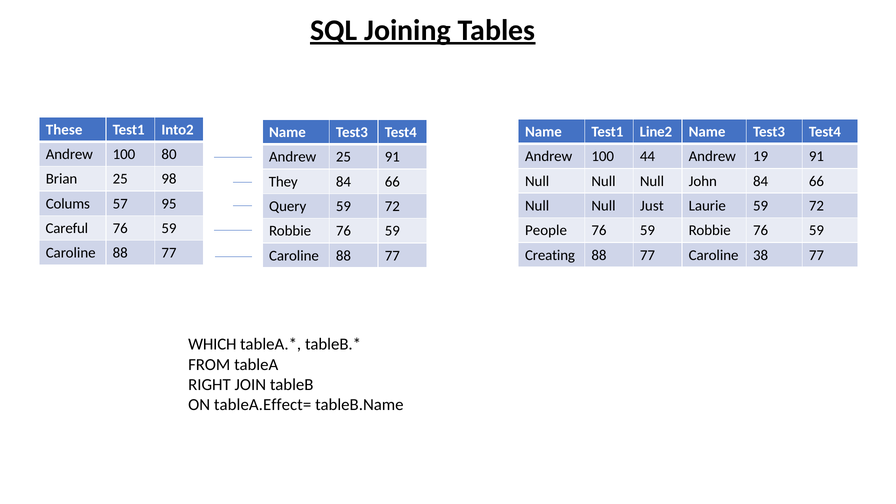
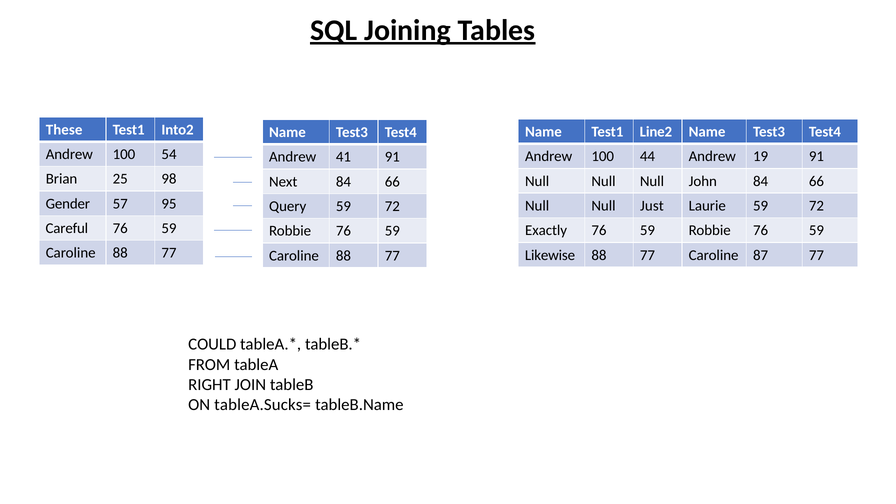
80: 80 -> 54 (169, 154)
Andrew 25: 25 -> 41 (344, 157)
They: They -> Next (283, 182)
Colums: Colums -> Gender (68, 204)
People: People -> Exactly (546, 230)
Creating: Creating -> Likewise (550, 255)
38: 38 -> 87 (761, 255)
WHICH: WHICH -> COULD (212, 344)
tableA.Effect=: tableA.Effect= -> tableA.Sucks= (263, 405)
